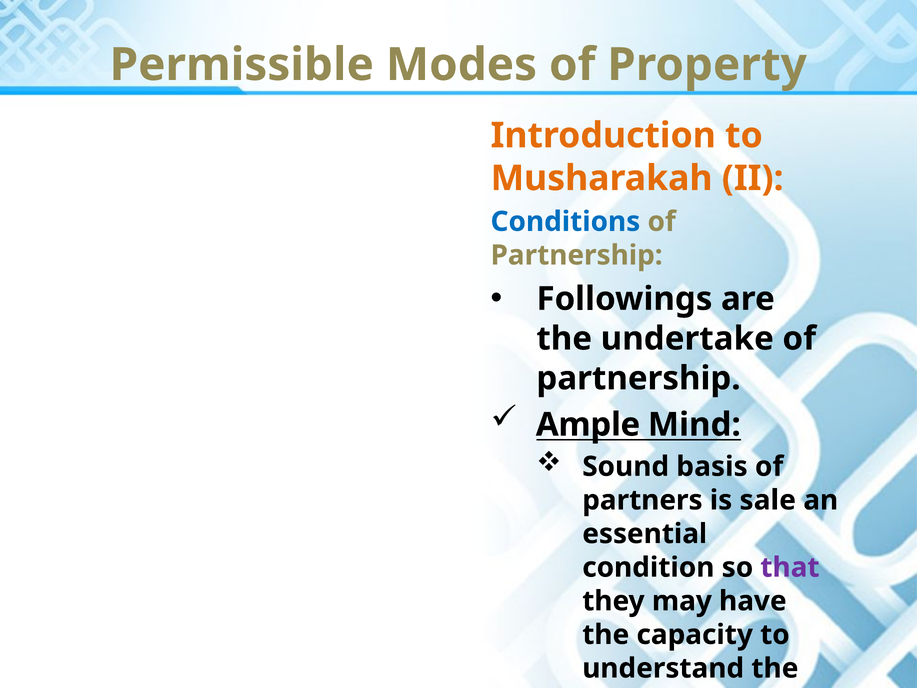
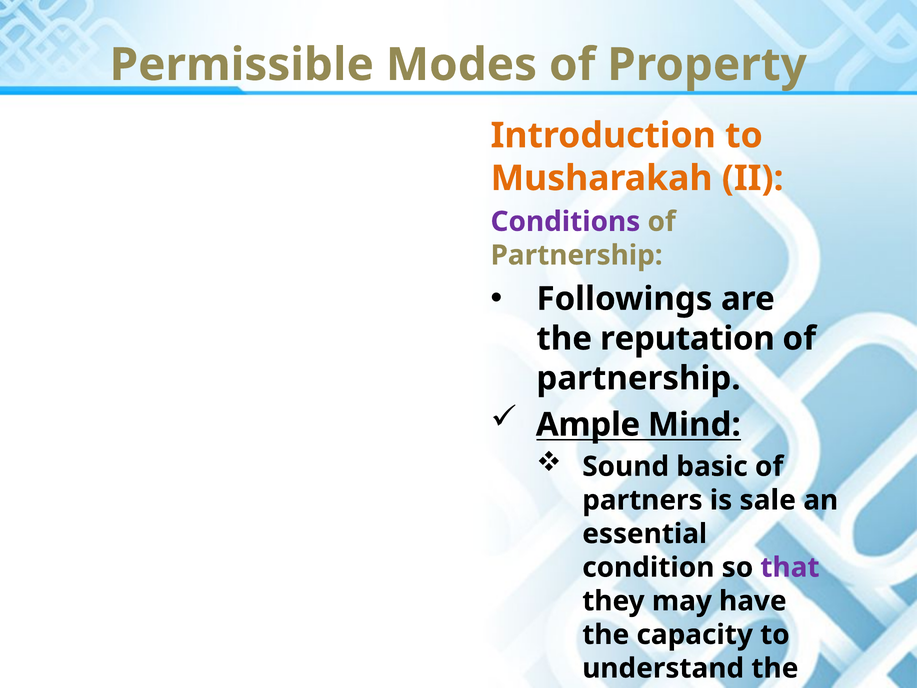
Conditions colour: blue -> purple (565, 222)
undertake: undertake -> reputation (687, 339)
basis: basis -> basic (712, 466)
